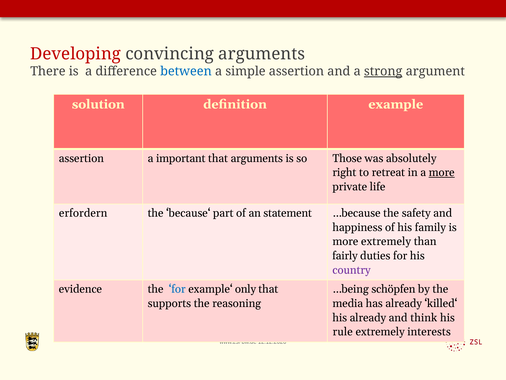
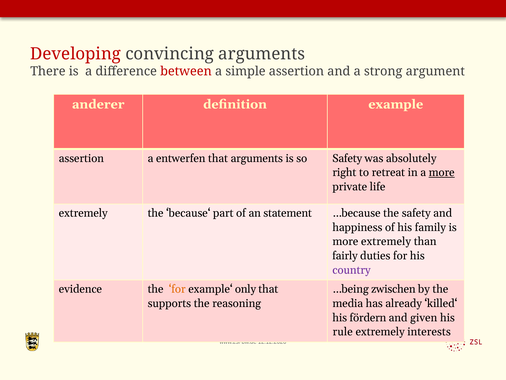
between colour: blue -> red (186, 71)
strong underline: present -> none (383, 71)
solution: solution -> anderer (98, 104)
important: important -> entwerfen (181, 158)
so Those: Those -> Safety (347, 158)
erfordern: erfordern -> extremely (83, 213)
for colour: blue -> orange (177, 289)
schöpfen: schöpfen -> zwischen (393, 289)
his already: already -> fördern (368, 317)
think: think -> given (424, 317)
